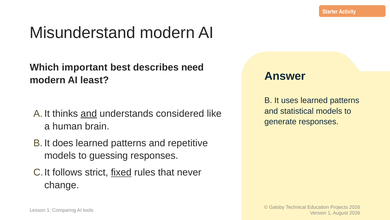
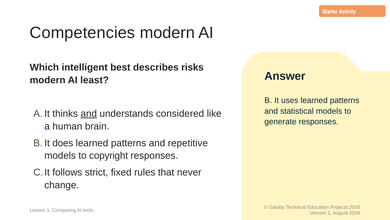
Misunderstand: Misunderstand -> Competencies (82, 33)
important: important -> intelligent (85, 67)
need: need -> risks (192, 67)
guessing: guessing -> copyright (109, 155)
fixed underline: present -> none (121, 172)
